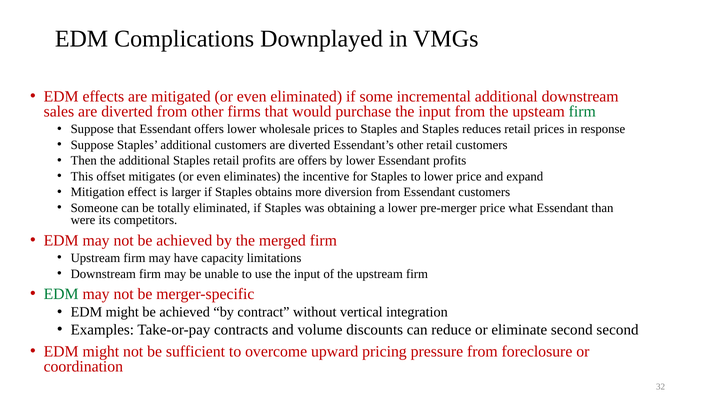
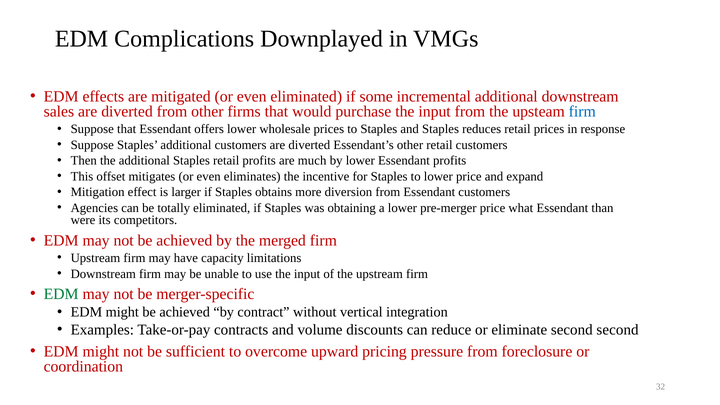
firm colour: green -> blue (582, 112)
are offers: offers -> much (312, 161)
Someone: Someone -> Agencies (94, 208)
